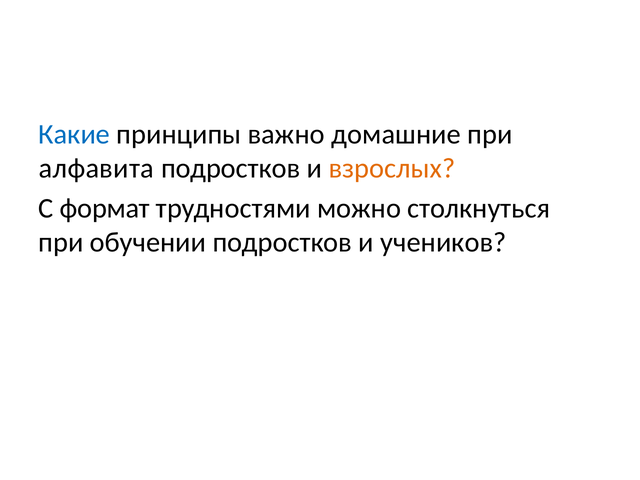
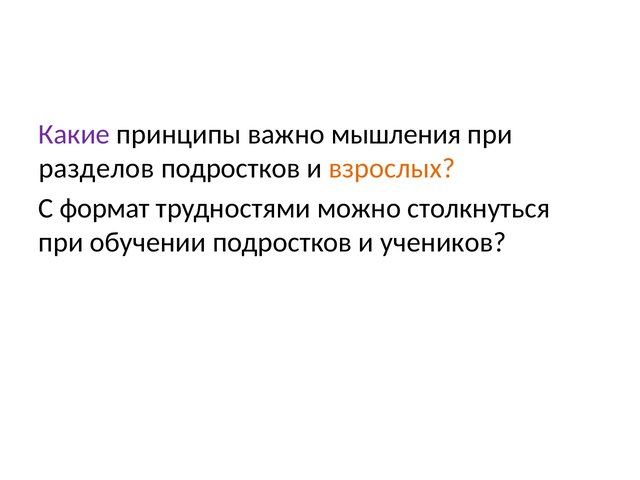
Какие colour: blue -> purple (74, 134)
домашние: домашние -> мышления (396, 134)
алфавита: алфавита -> разделов (96, 168)
